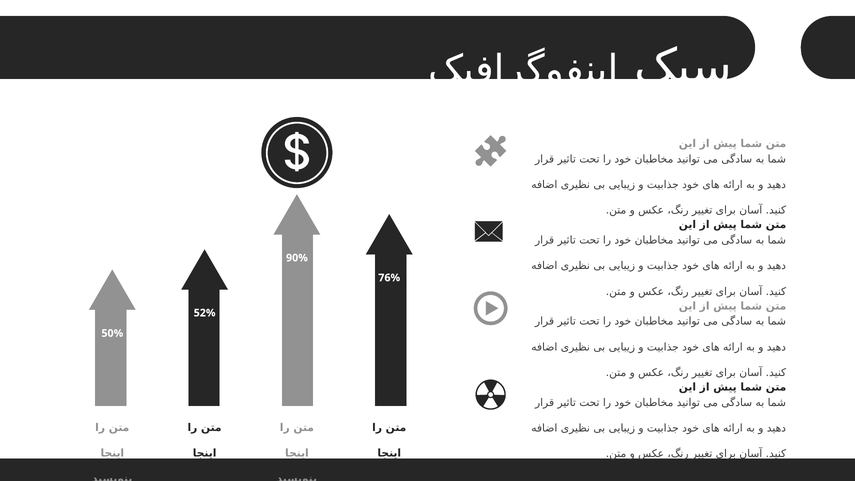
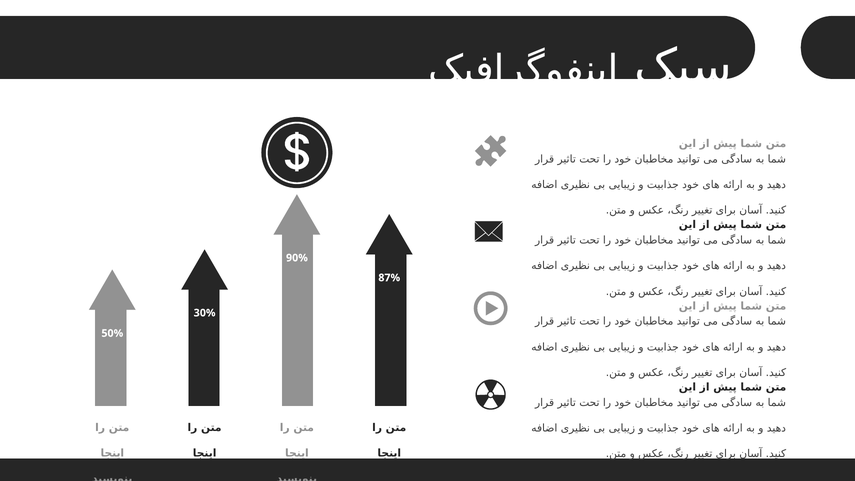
76%: 76% -> 87% (389, 278)
52%: 52% -> 30% (205, 313)
